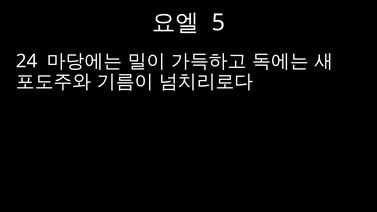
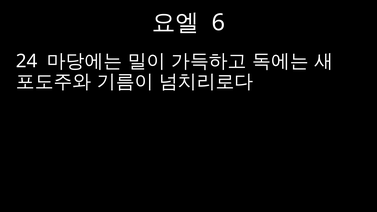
5: 5 -> 6 (218, 23)
